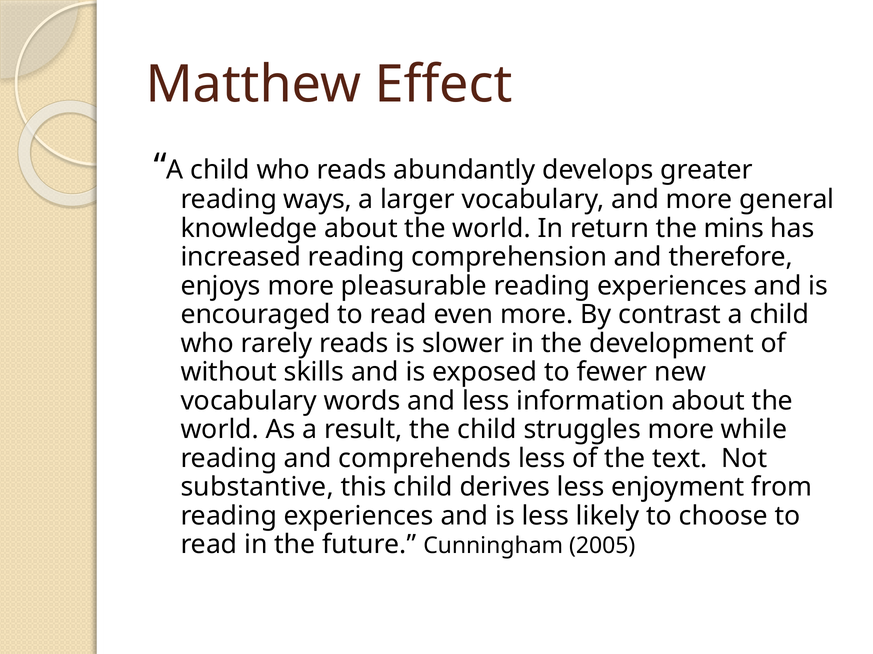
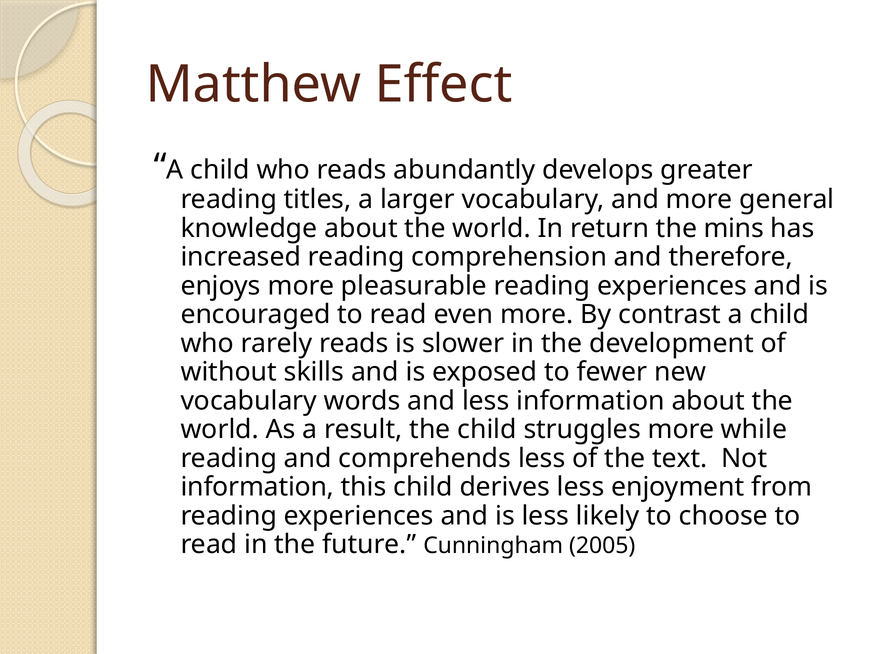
ways: ways -> titles (318, 200)
substantive: substantive -> information (257, 488)
